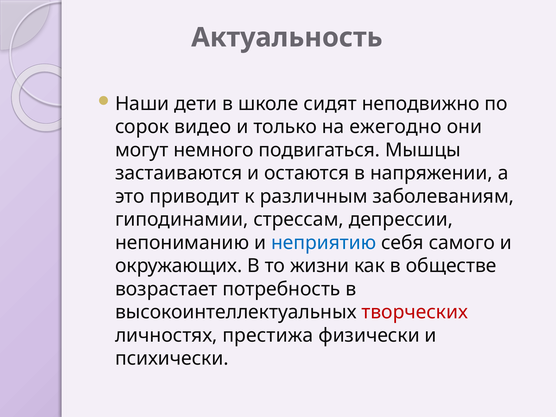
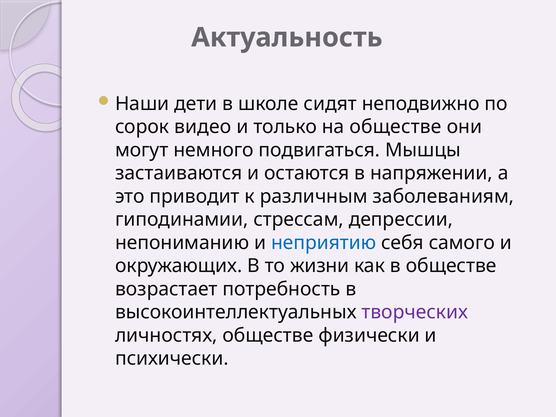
на ежегодно: ежегодно -> обществе (396, 127)
творческих colour: red -> purple (415, 312)
личностях престижа: престижа -> обществе (268, 335)
